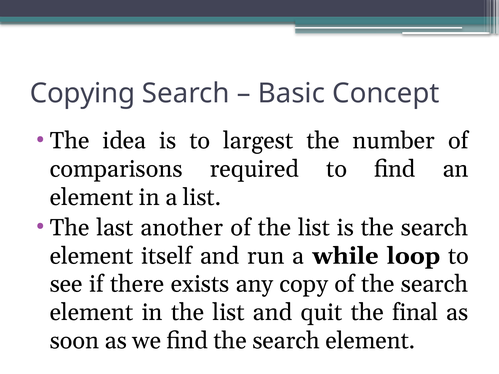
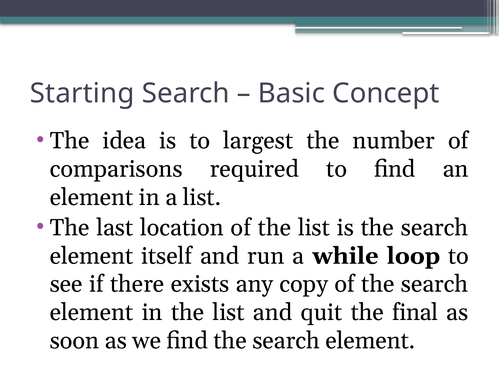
Copying: Copying -> Starting (82, 93)
another: another -> location (182, 228)
